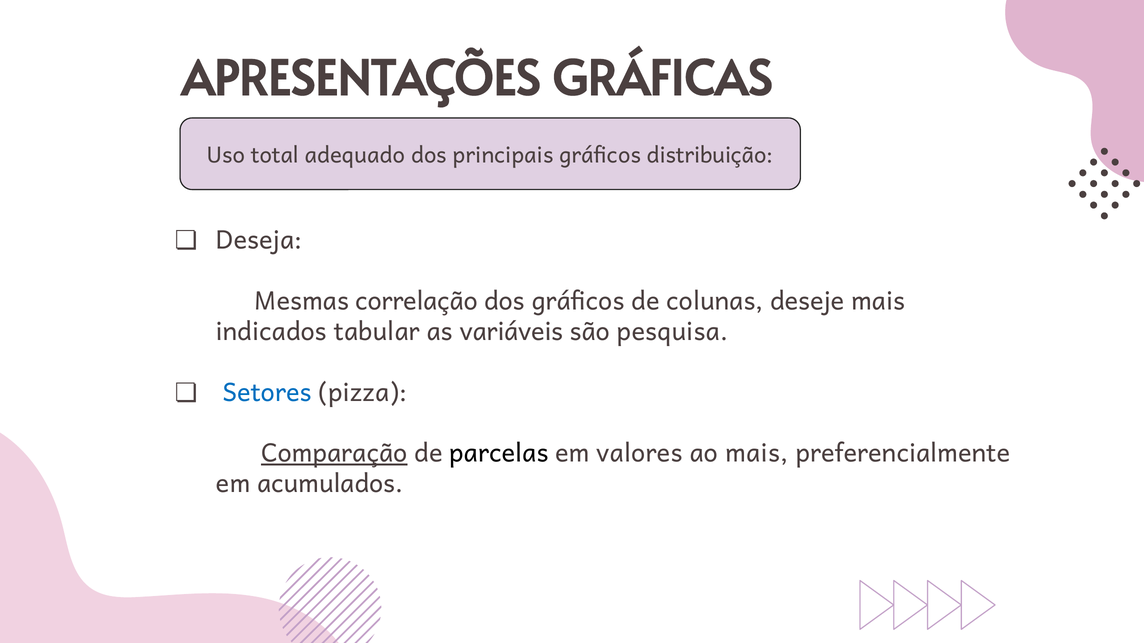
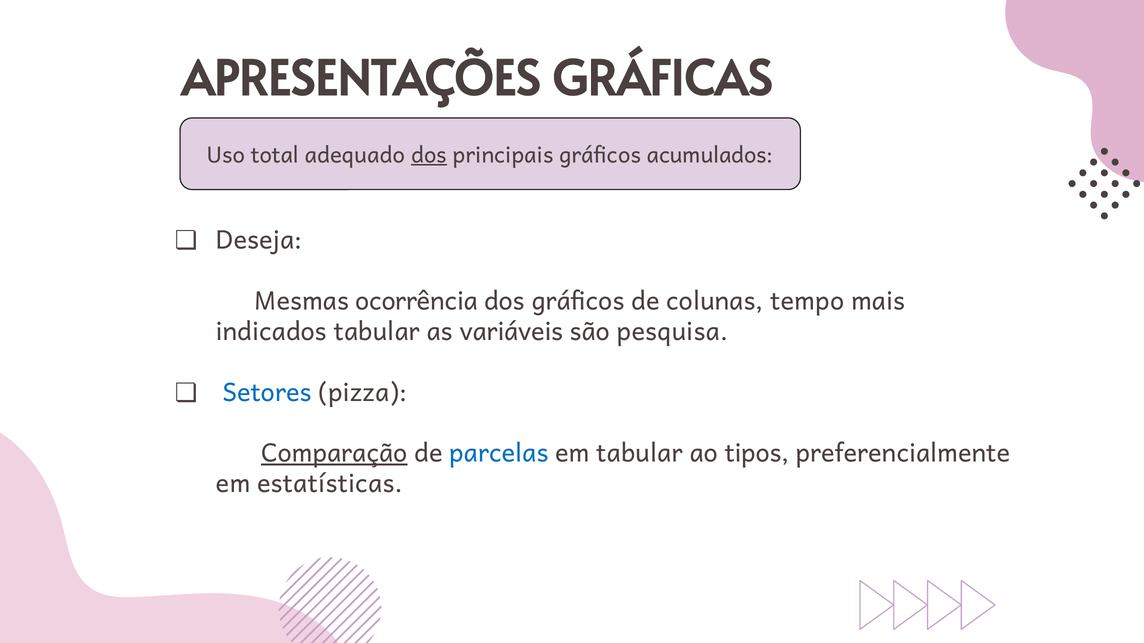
dos underline: none -> present (429, 155)
distribuição: distribuição -> acumulados (710, 155)
correlação: correlação -> ocorrência (417, 301)
deseje: deseje -> tempo (807, 301)
parcelas colour: black -> blue (499, 454)
em valores: valores -> tabular (640, 454)
ao mais: mais -> tipos (757, 454)
acumulados: acumulados -> estatísticas (330, 484)
